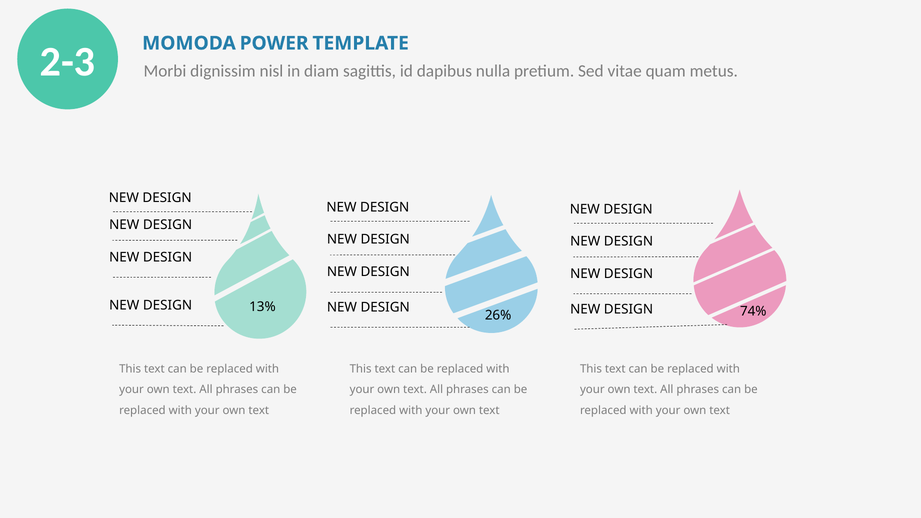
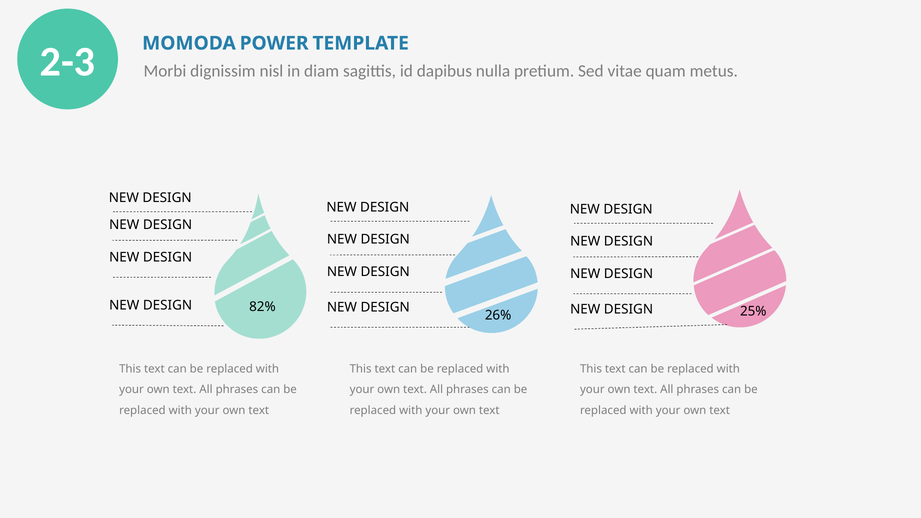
13%: 13% -> 82% (262, 307)
74%: 74% -> 25% (753, 311)
